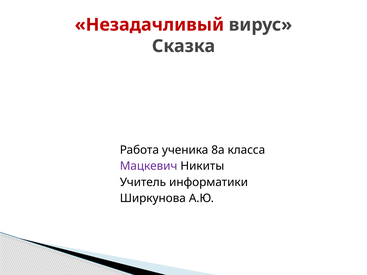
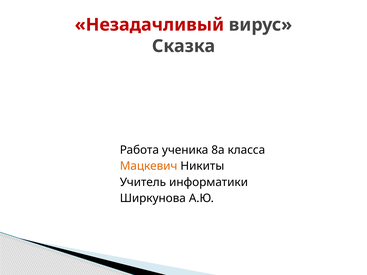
Мацкевич colour: purple -> orange (149, 166)
